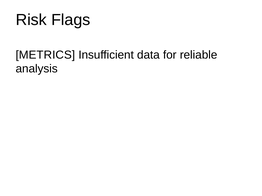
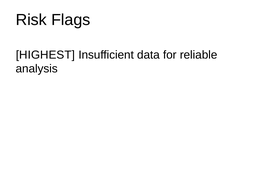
METRICS: METRICS -> HIGHEST (45, 55)
